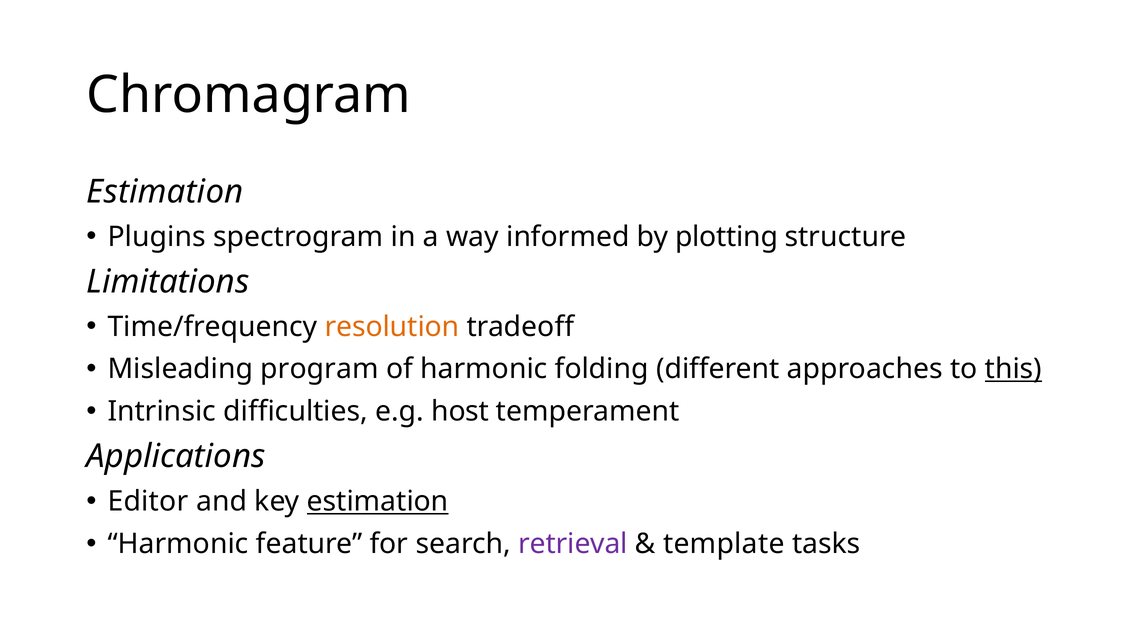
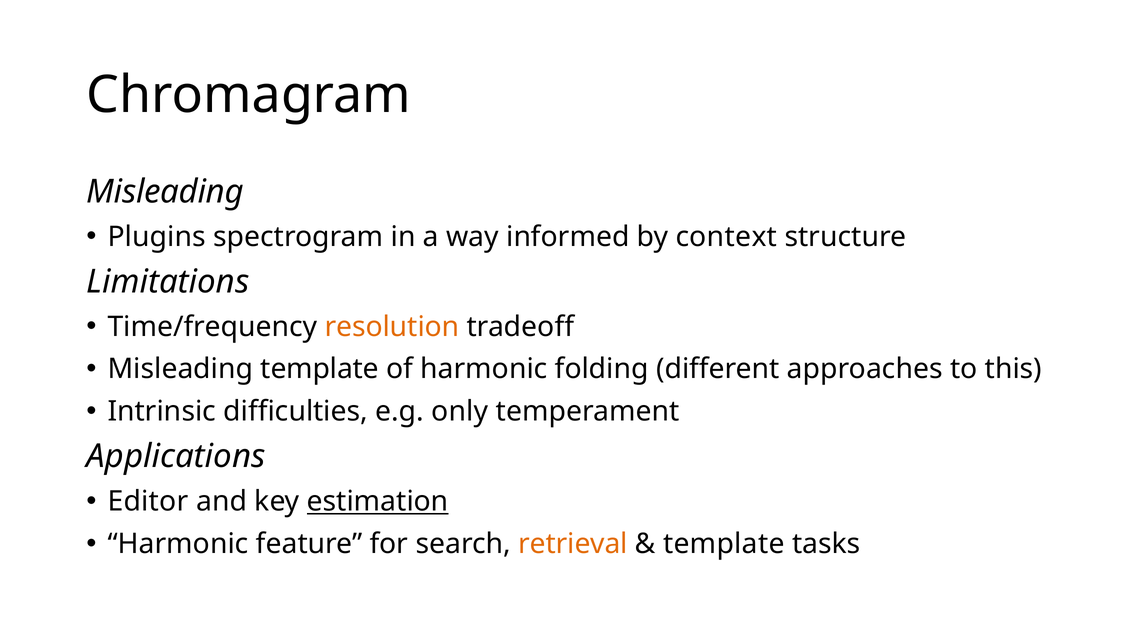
Estimation: Estimation -> Misleading (165, 192)
plotting: plotting -> context (726, 237)
Misleading program: program -> template (320, 369)
this underline: present -> none (1013, 369)
host: host -> only (460, 411)
retrieval colour: purple -> orange (573, 544)
